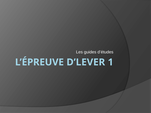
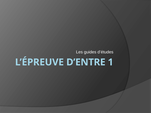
D’LEVER: D’LEVER -> D’ENTRE (86, 62)
